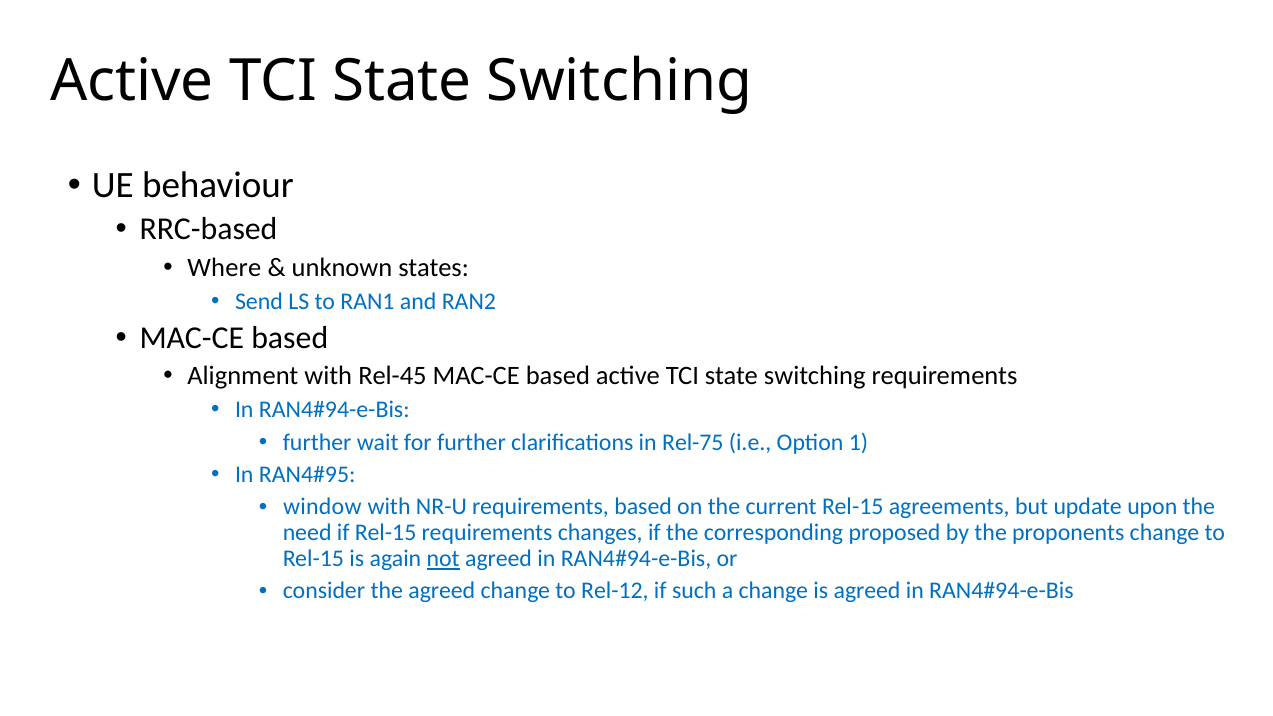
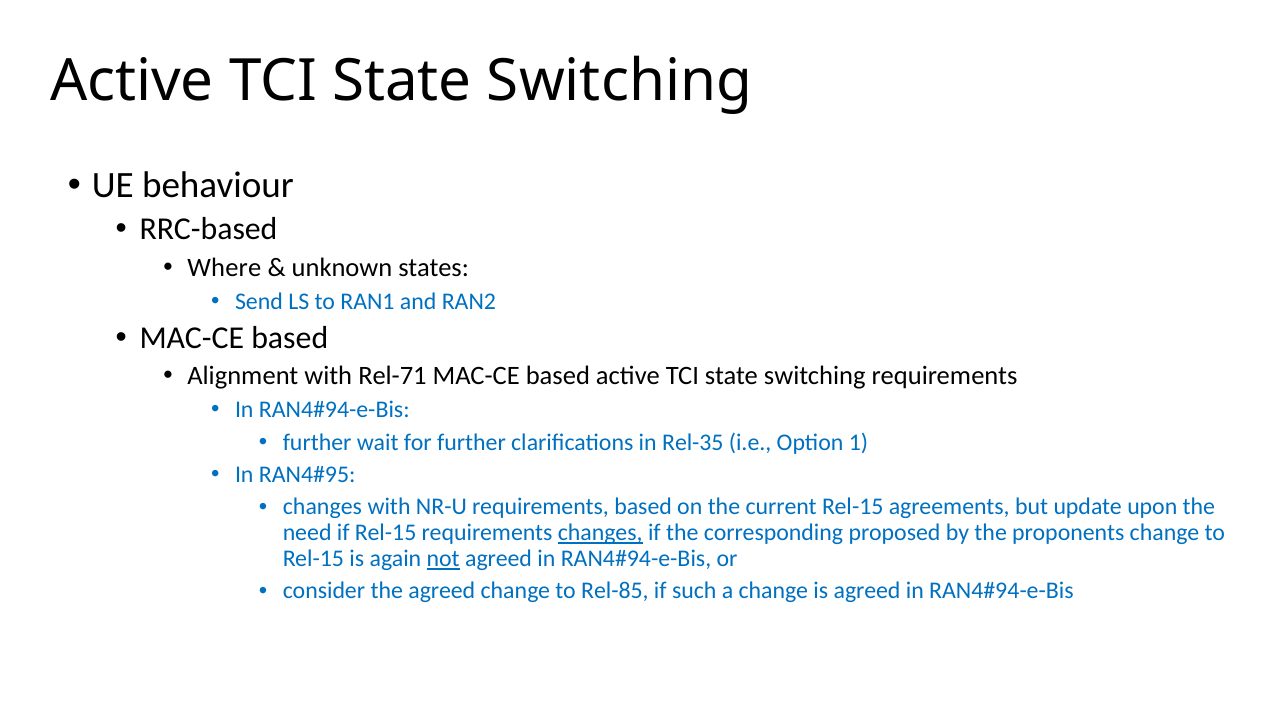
Rel-45: Rel-45 -> Rel-71 (392, 376)
Rel-75: Rel-75 -> Rel-35 (693, 442)
window: window -> changes (322, 507)
changes underline: none -> present (600, 533)
Rel-12: Rel-12 -> Rel-85 (615, 591)
